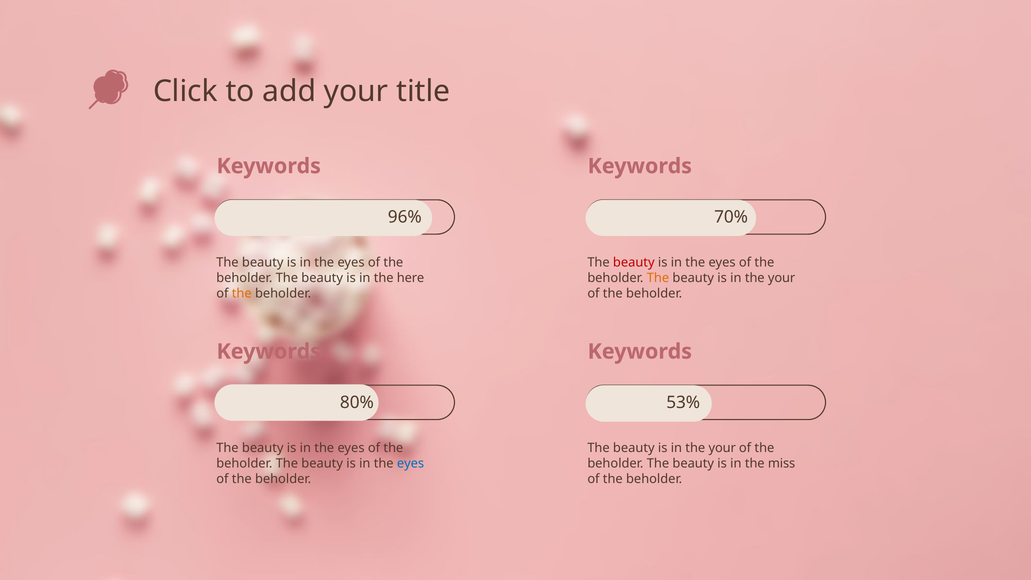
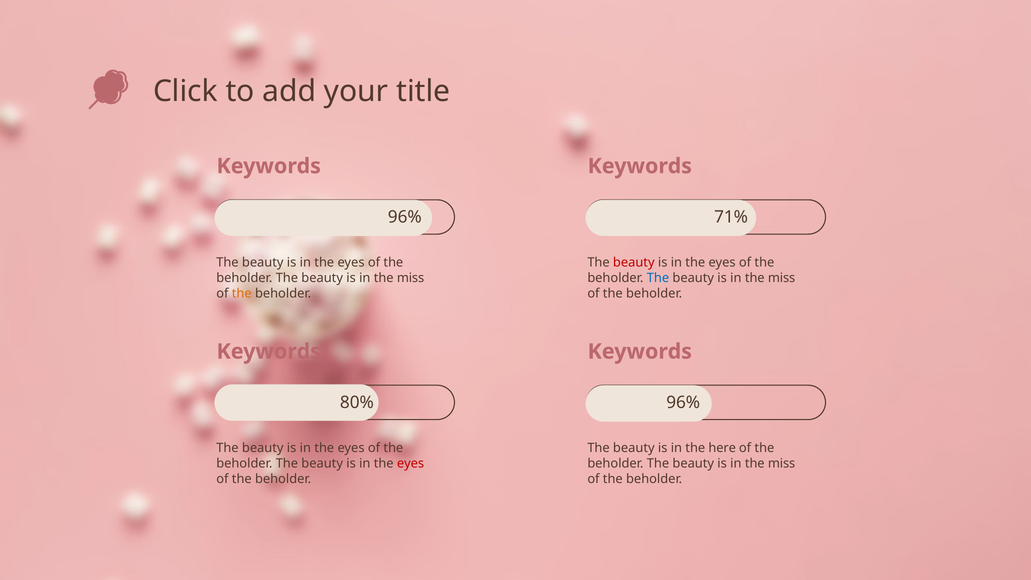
70%: 70% -> 71% (731, 217)
here: here -> miss (411, 278)
The colour: orange -> blue (658, 278)
your: your -> miss (782, 278)
80% 53%: 53% -> 96% (683, 402)
your: your -> here (722, 448)
eyes colour: blue -> red (411, 463)
